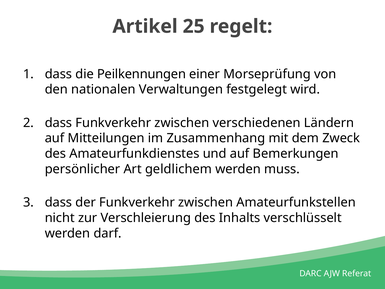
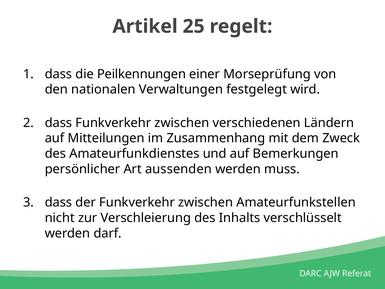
geldlichem: geldlichem -> aussenden (178, 169)
